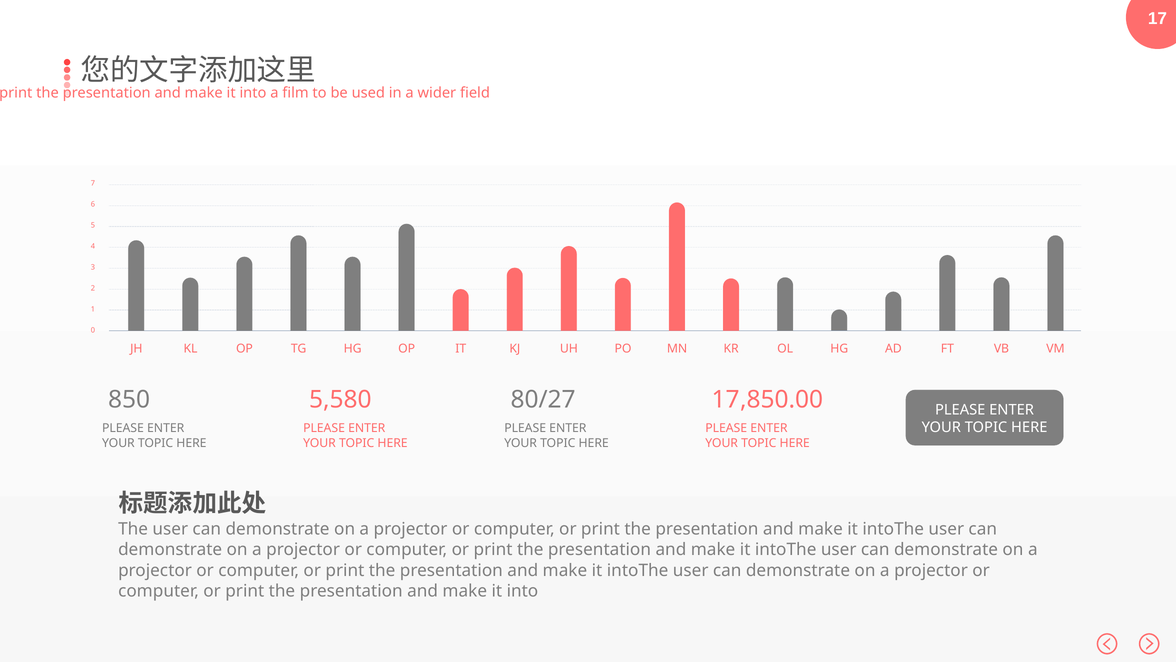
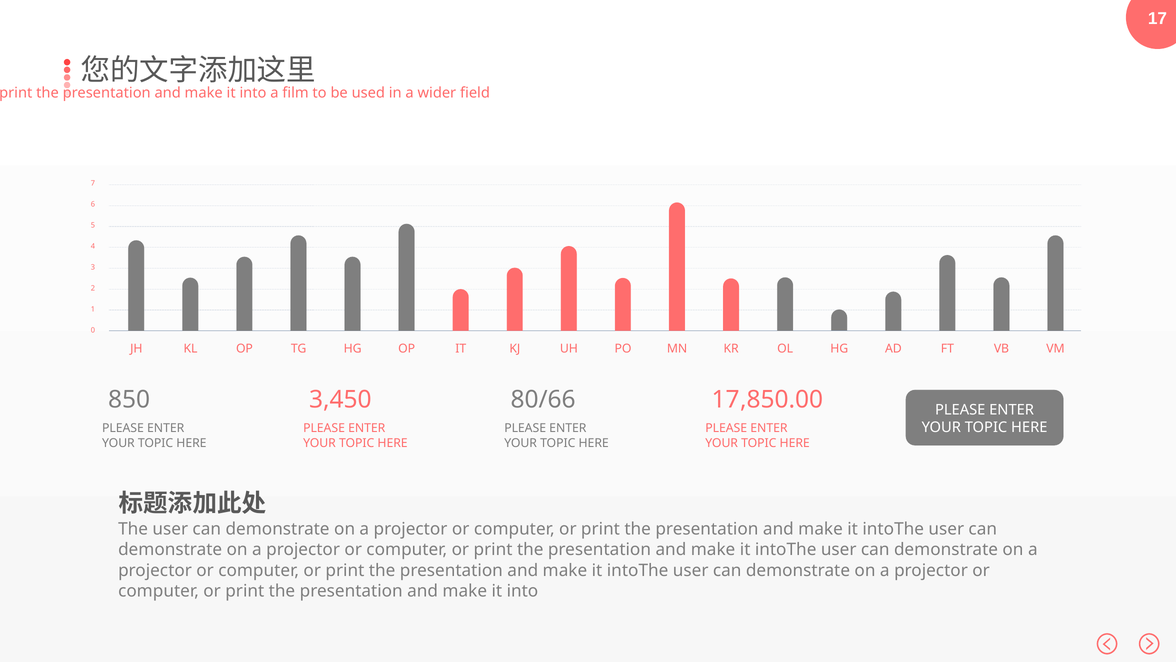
5,580: 5,580 -> 3,450 (340, 400)
80/27: 80/27 -> 80/66 (543, 400)
